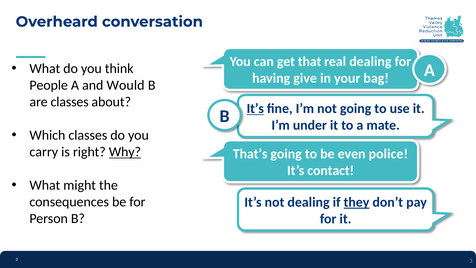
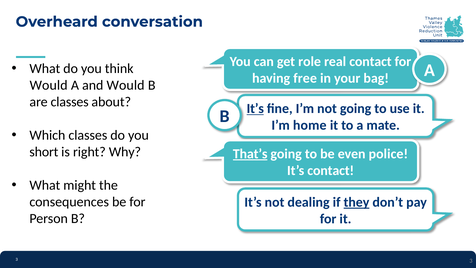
that: that -> role (310, 61)
real dealing: dealing -> contact (370, 61)
give: give -> free (305, 78)
People: People -> Would (49, 85)
under: under -> home (310, 125)
carry: carry -> short (44, 152)
Why underline: present -> none (125, 152)
That’s underline: none -> present (250, 154)
